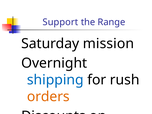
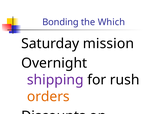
Support: Support -> Bonding (60, 22)
Range: Range -> Which (111, 22)
shipping colour: blue -> purple (55, 80)
